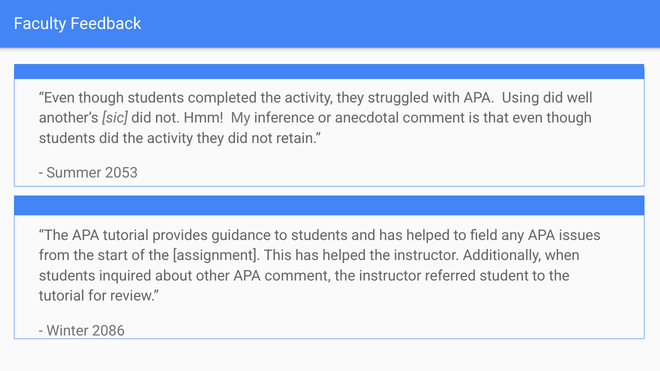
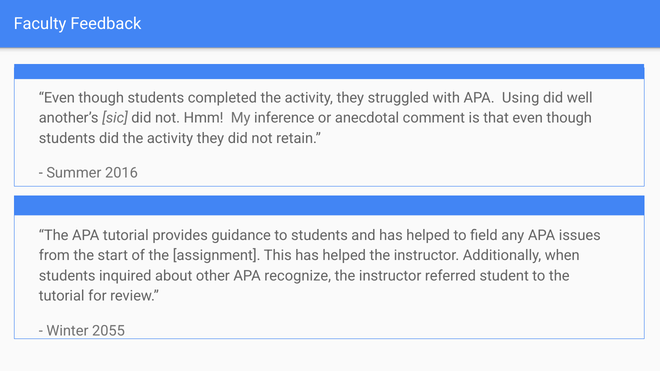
2053: 2053 -> 2016 (122, 173)
APA comment: comment -> recognize (298, 276)
2086: 2086 -> 2055 (109, 331)
